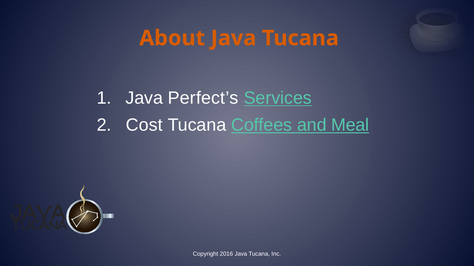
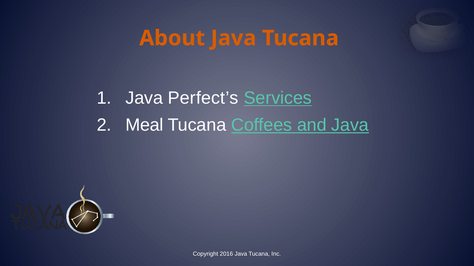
Cost: Cost -> Meal (144, 125)
and Meal: Meal -> Java (350, 125)
